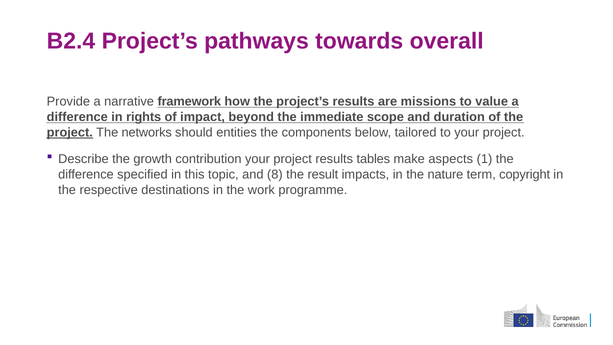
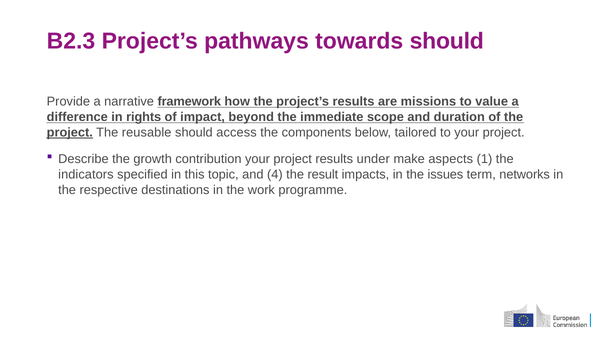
B2.4: B2.4 -> B2.3 (71, 41)
towards overall: overall -> should (447, 41)
networks: networks -> reusable (147, 132)
entities: entities -> access (236, 132)
tables: tables -> under (373, 159)
difference: difference -> indicators (86, 174)
8: 8 -> 4 (275, 174)
nature: nature -> issues (445, 174)
copyright: copyright -> networks (525, 174)
